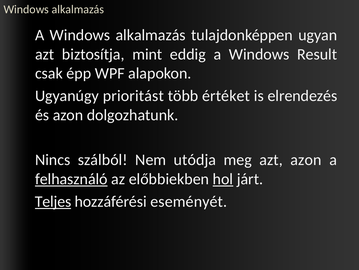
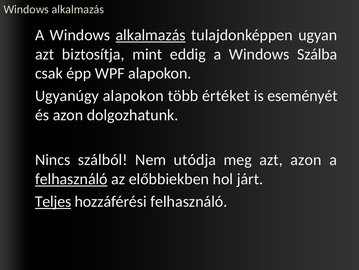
alkalmazás underline: none -> present (151, 35)
Result: Result -> Szálba (317, 54)
Ugyanúgy prioritást: prioritást -> alapokon (133, 96)
elrendezés: elrendezés -> eseményét (302, 96)
hol underline: present -> none (223, 179)
hozzáférési eseményét: eseményét -> felhasználó (189, 201)
